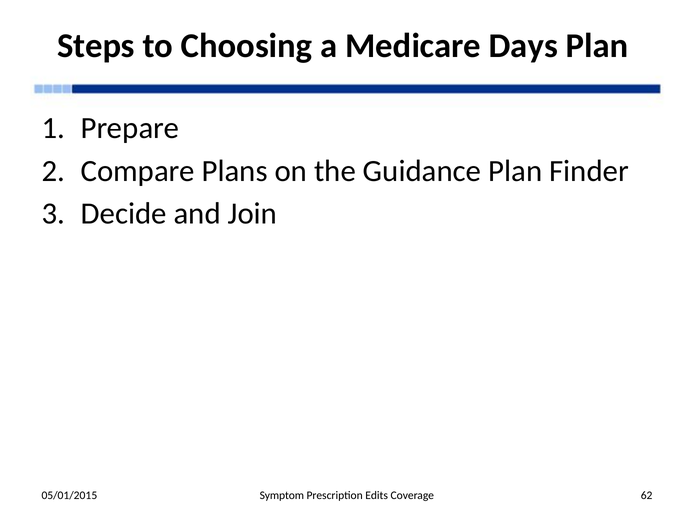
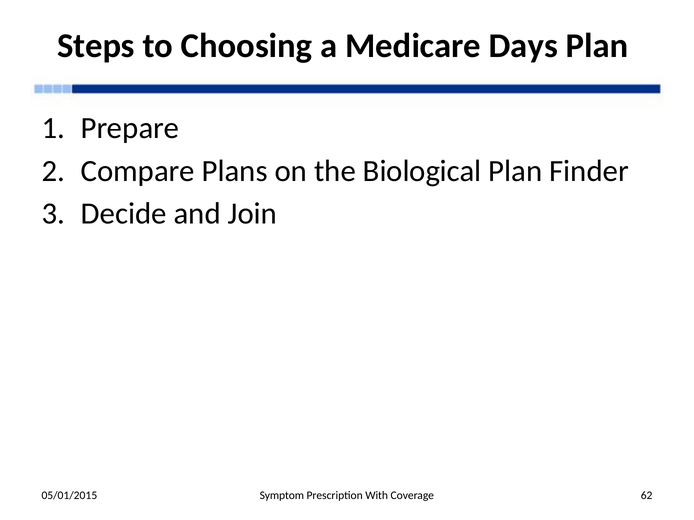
Guidance: Guidance -> Biological (422, 171)
Edits: Edits -> With (377, 496)
